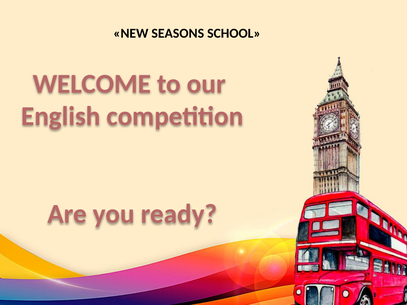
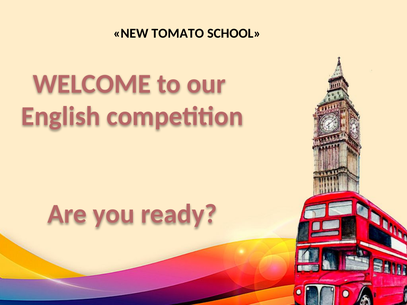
SEASONS: SEASONS -> TOMATO (178, 33)
